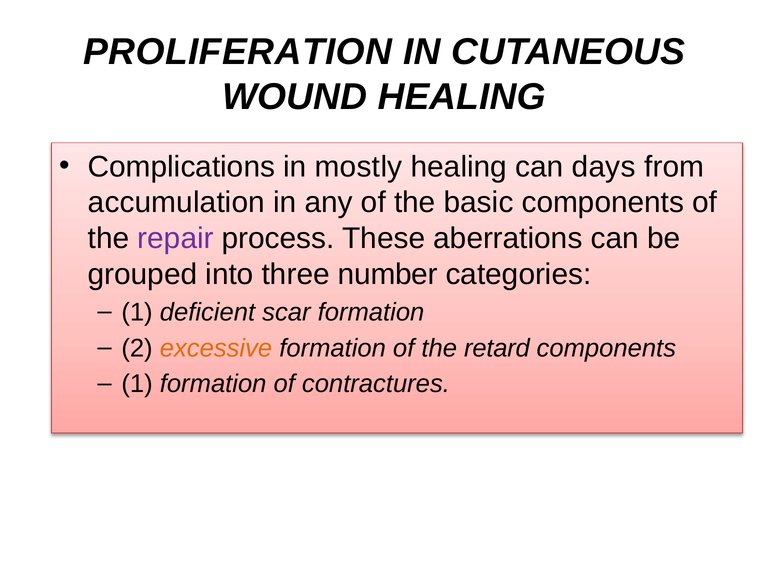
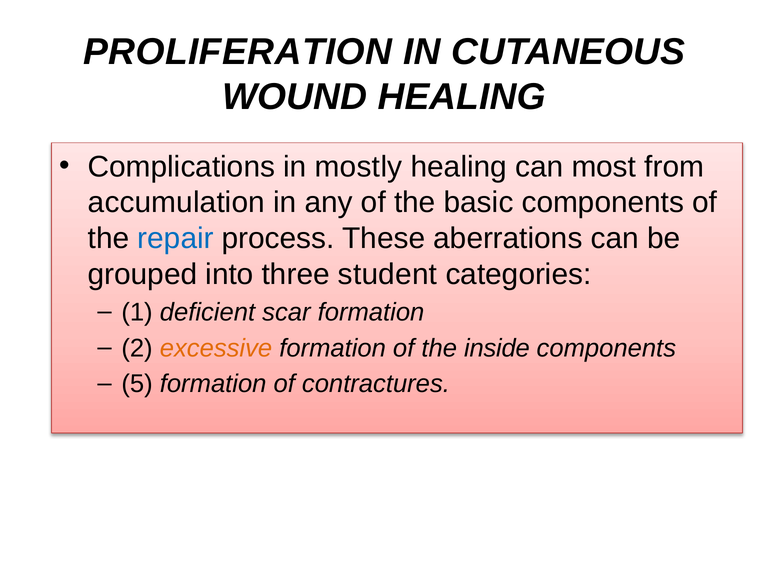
days: days -> most (604, 167)
repair colour: purple -> blue (176, 238)
number: number -> student (388, 274)
retard: retard -> inside (497, 348)
1: 1 -> 5 (137, 384)
